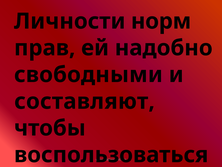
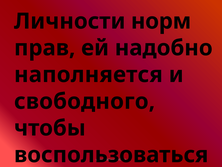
свободными: свободными -> наполняется (88, 74)
составляют: составляют -> свободного (85, 101)
